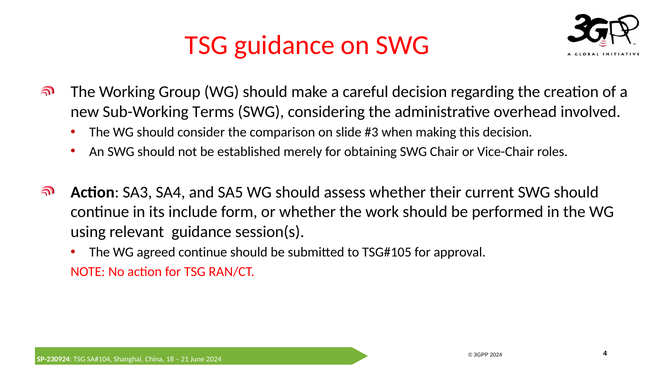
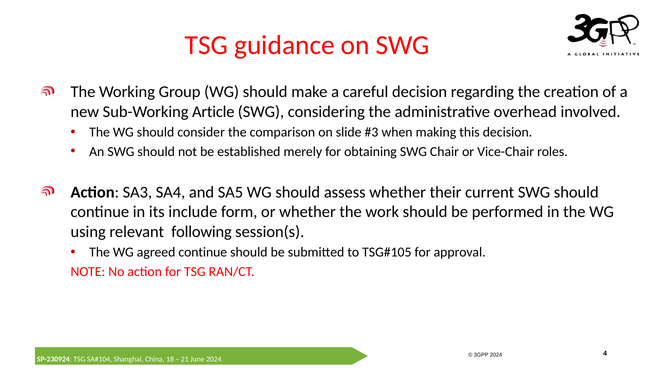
Terms: Terms -> Article (213, 112)
relevant guidance: guidance -> following (202, 232)
